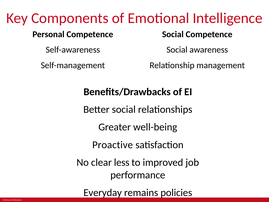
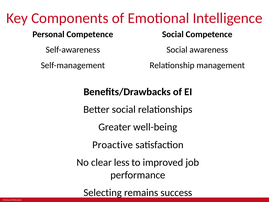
Everyday: Everyday -> Selecting (103, 192)
policies: policies -> success (176, 192)
